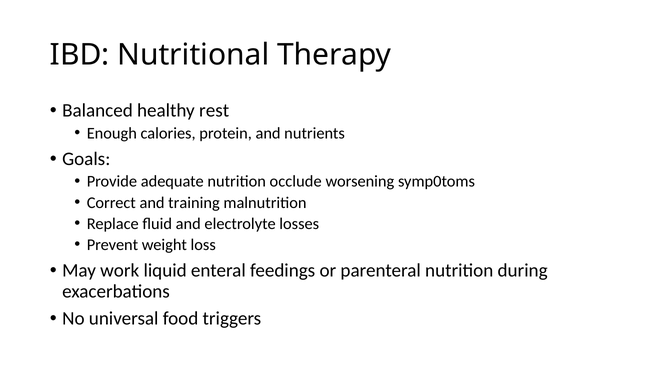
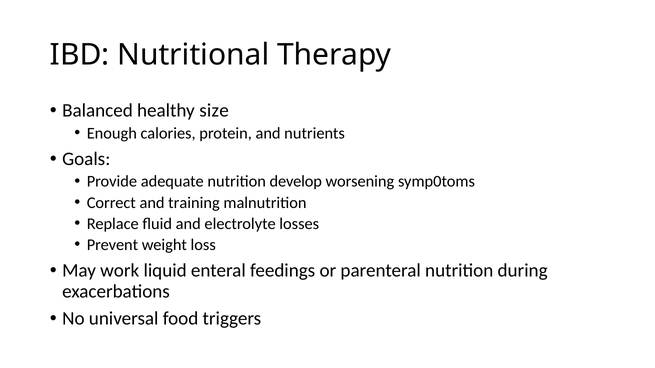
rest: rest -> size (214, 111)
occlude: occlude -> develop (296, 182)
